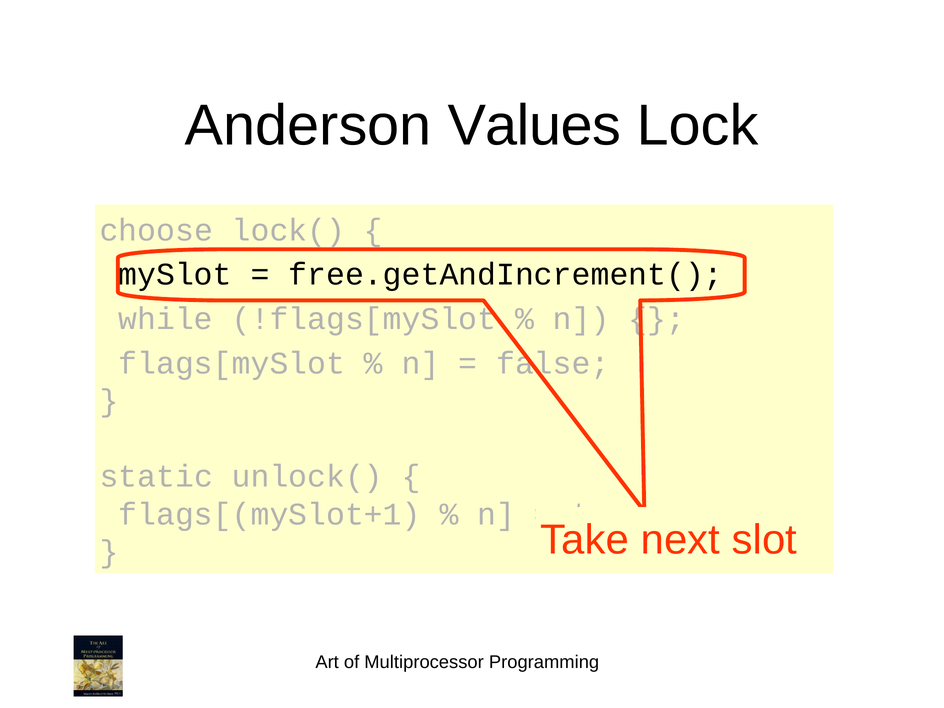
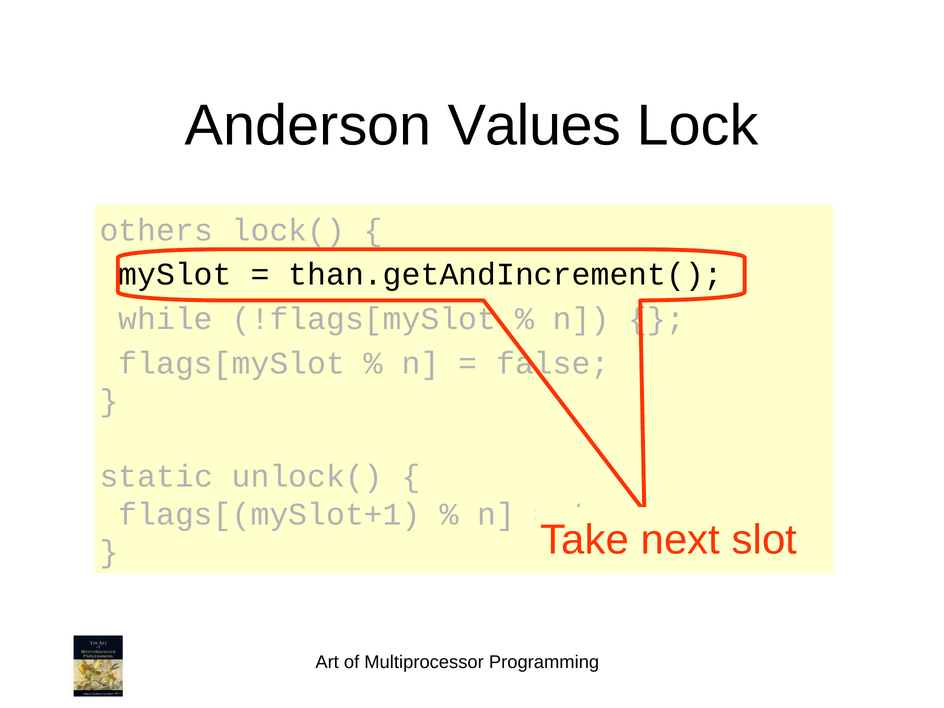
choose: choose -> others (156, 230)
free.getAndIncrement(: free.getAndIncrement( -> than.getAndIncrement( (506, 275)
